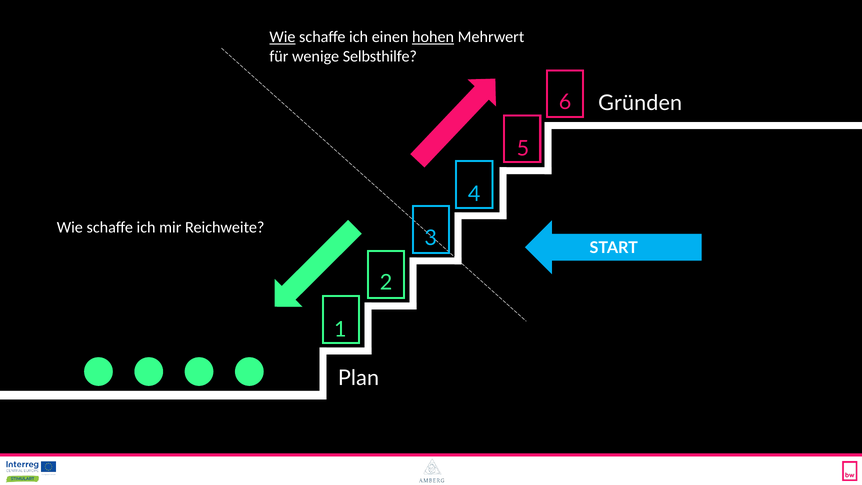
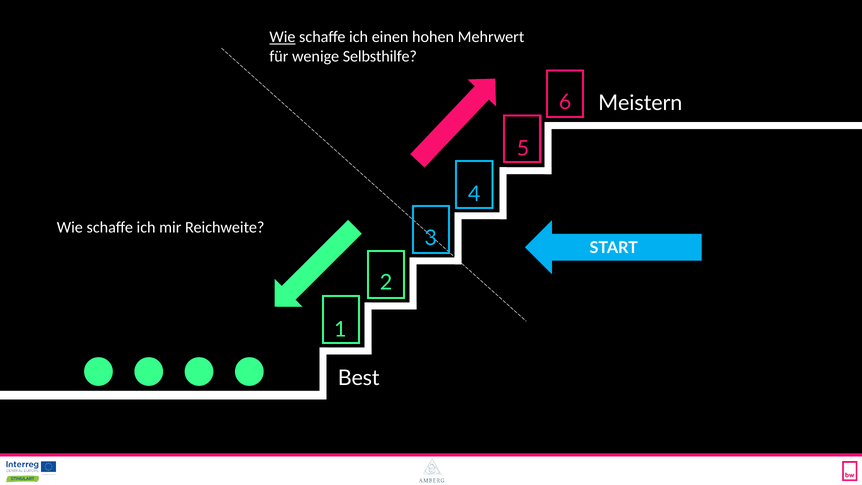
hohen underline: present -> none (433, 37)
Gründen: Gründen -> Meistern (640, 103)
Plan: Plan -> Best (359, 378)
